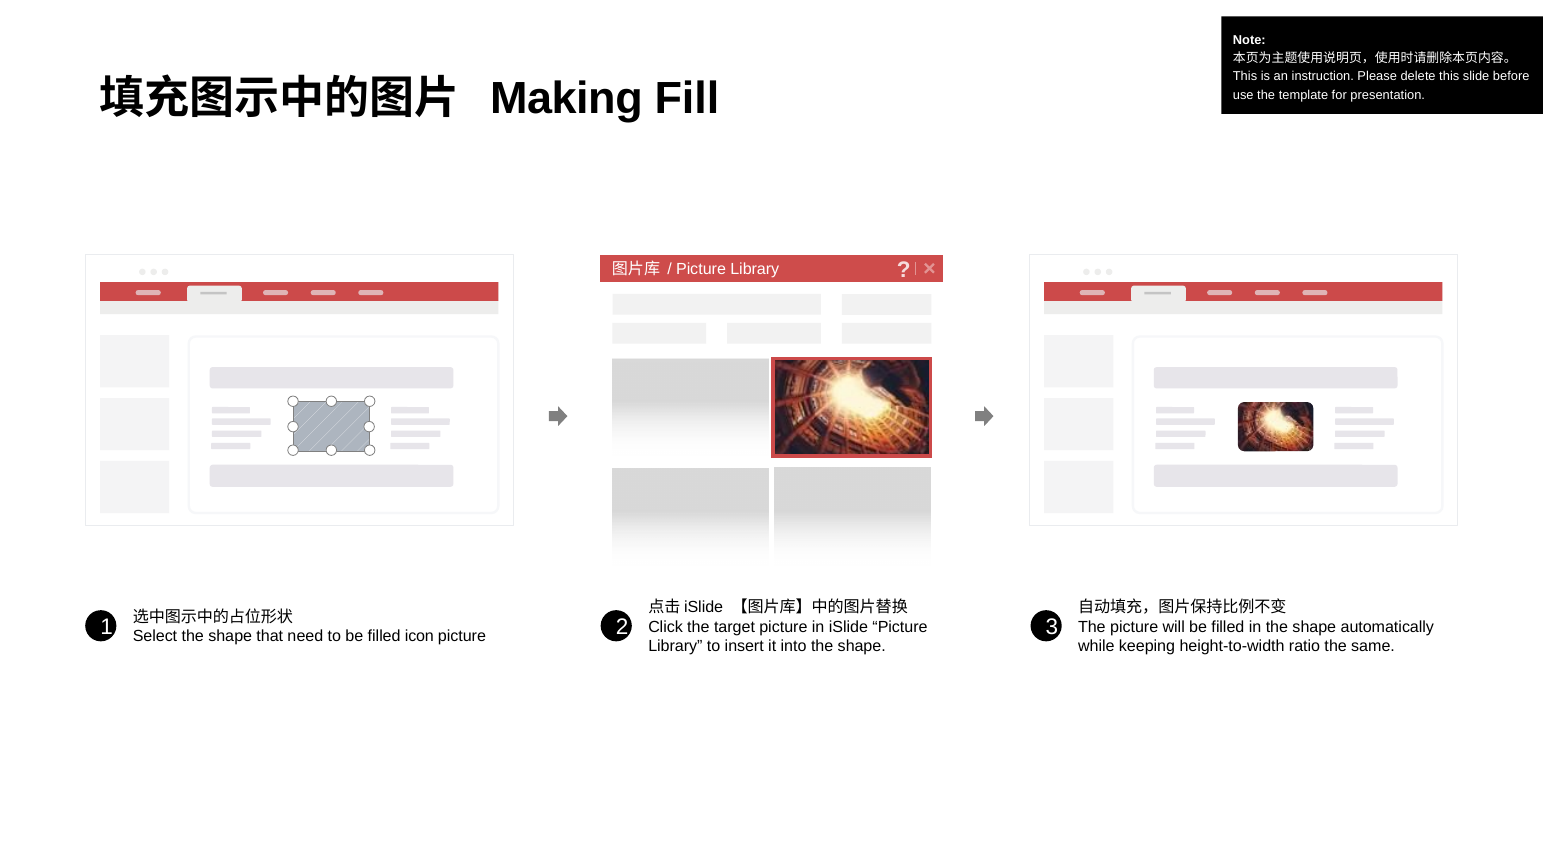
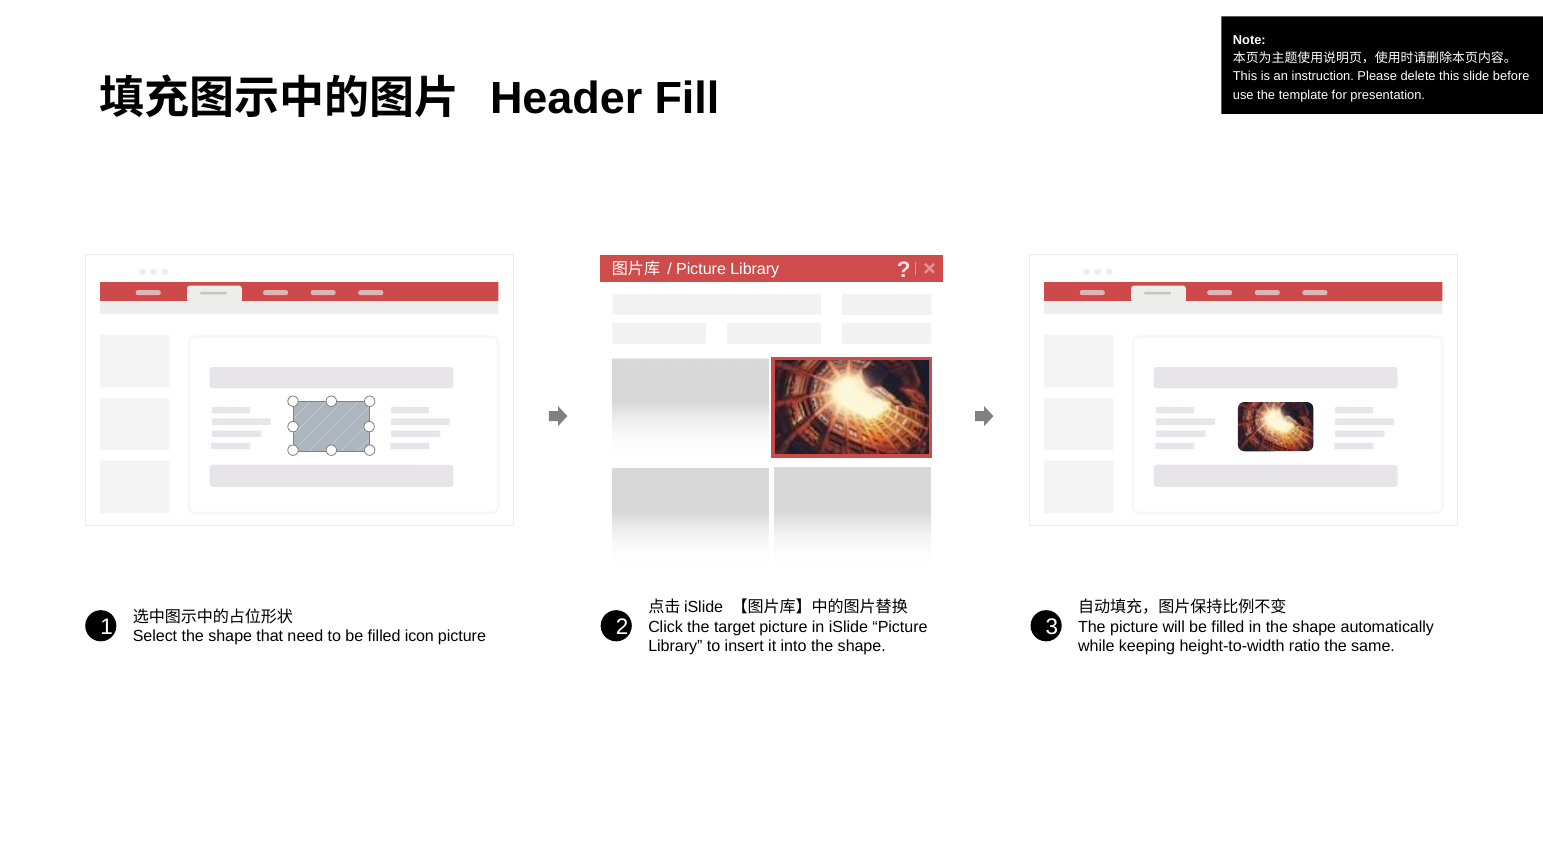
Making: Making -> Header (566, 98)
